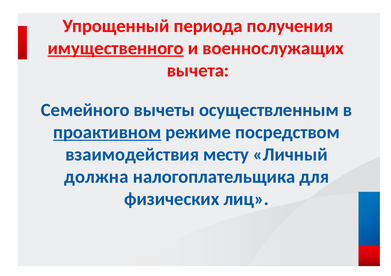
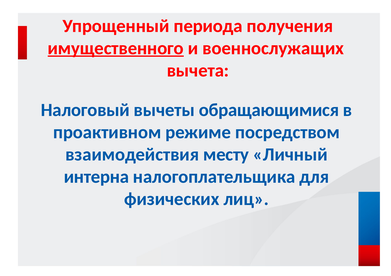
Семейного: Семейного -> Налоговый (85, 110)
осуществленным: осуществленным -> обращающимися (269, 110)
проактивном underline: present -> none (107, 132)
должна: должна -> интерна (96, 177)
